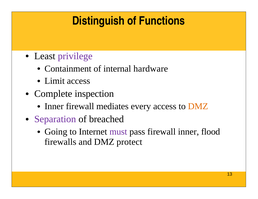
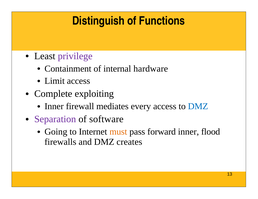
inspection: inspection -> exploiting (94, 94)
DMZ colour: orange -> blue (198, 107)
breached: breached -> software (106, 119)
must colour: purple -> orange (118, 132)
pass firewall: firewall -> forward (162, 132)
protect: protect -> creates (129, 142)
